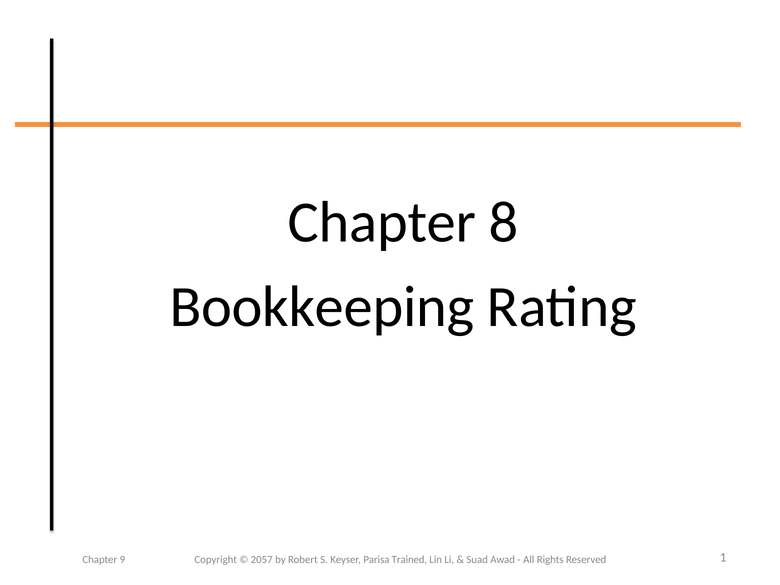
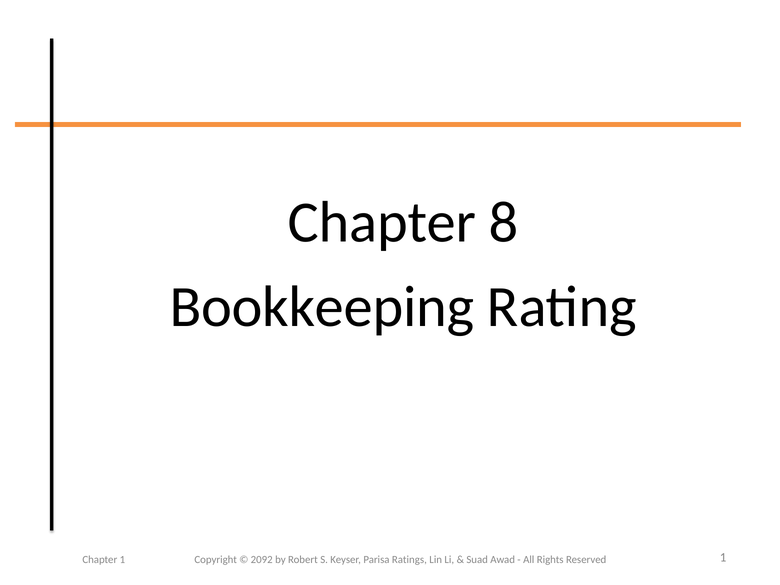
Chapter 9: 9 -> 1 (122, 560)
2057: 2057 -> 2092 (262, 560)
Trained: Trained -> Ratings (409, 560)
